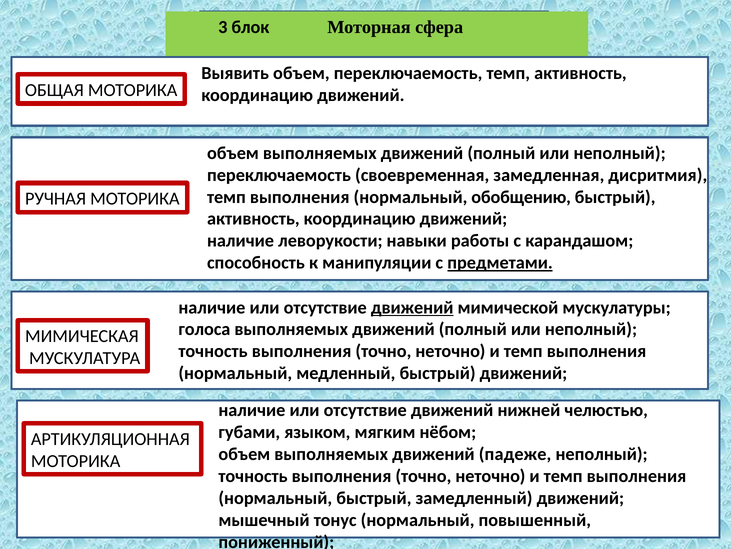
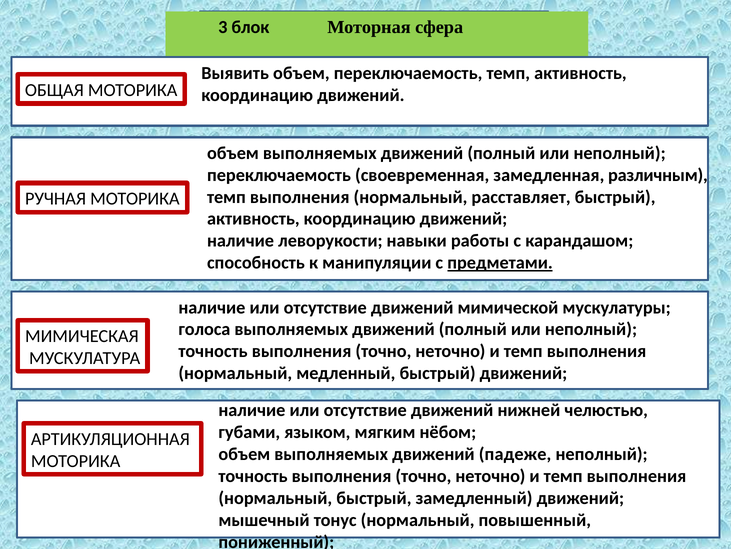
дисритмия: дисритмия -> различным (658, 175)
обобщению: обобщению -> расставляет (521, 197)
движений underline: present -> none (412, 307)
